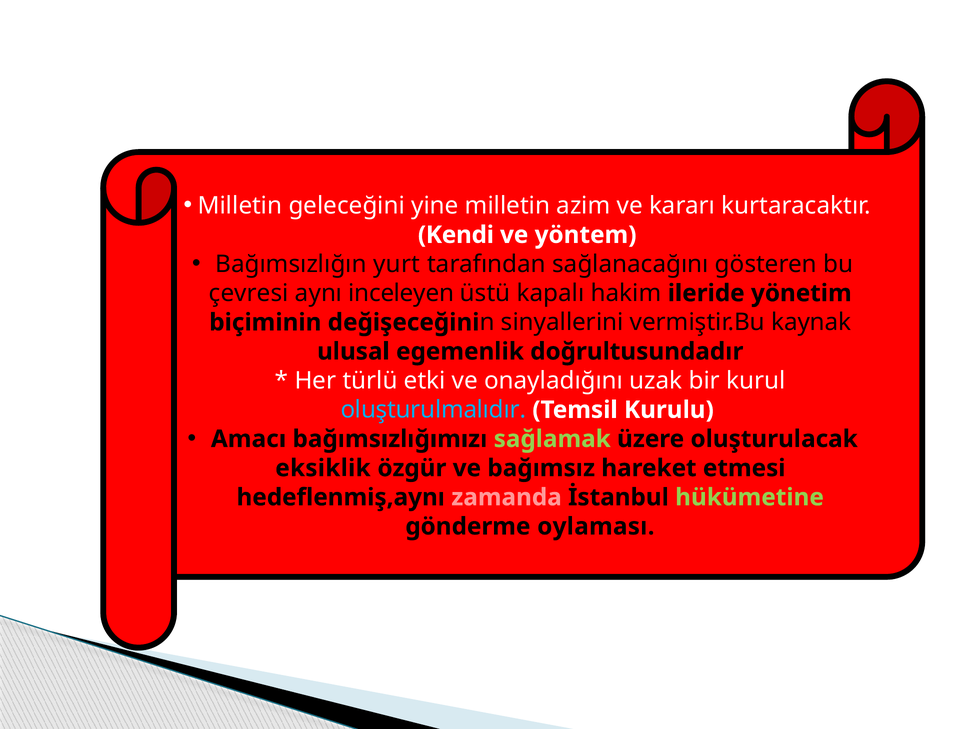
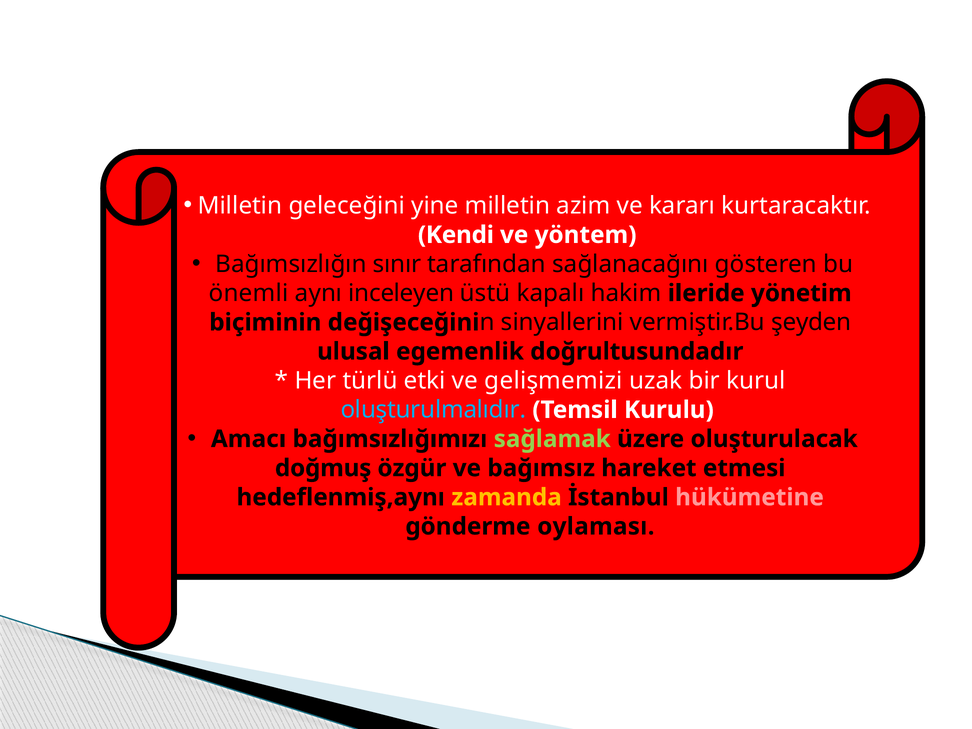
yurt: yurt -> sınır (397, 264)
çevresi: çevresi -> önemli (249, 293)
kaynak: kaynak -> şeyden (811, 322)
onayladığını: onayladığını -> gelişmemizi (554, 381)
eksiklik: eksiklik -> doğmuş (323, 468)
zamanda colour: pink -> yellow (507, 497)
hükümetine colour: light green -> pink (750, 497)
